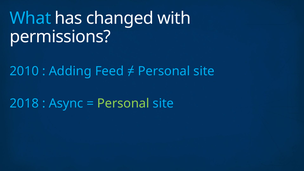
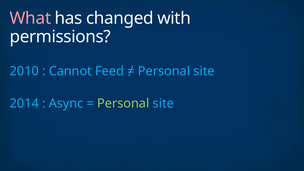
What colour: light blue -> pink (30, 18)
Adding: Adding -> Cannot (70, 71)
2018: 2018 -> 2014 (24, 103)
